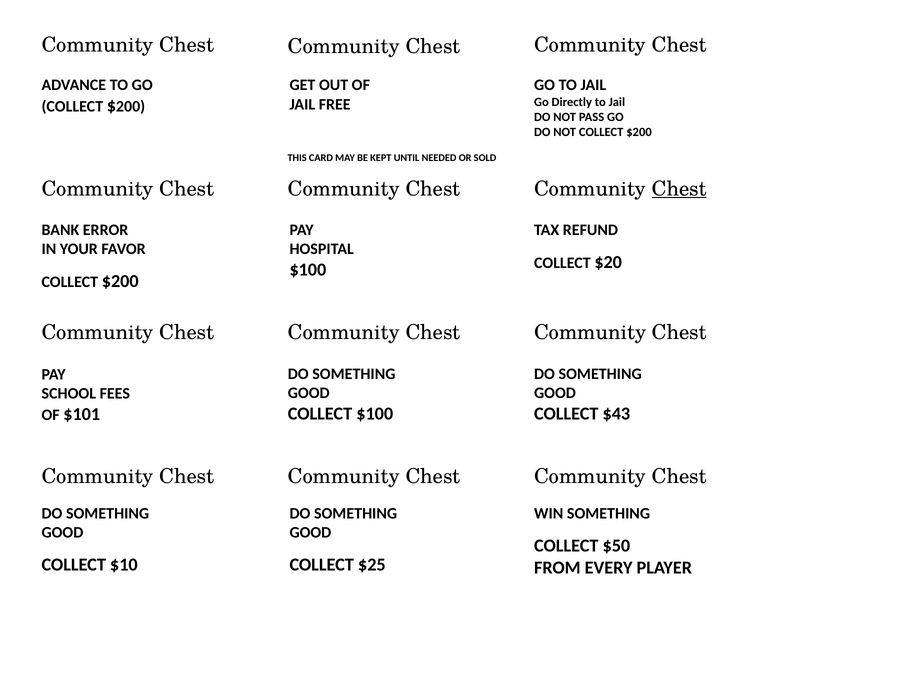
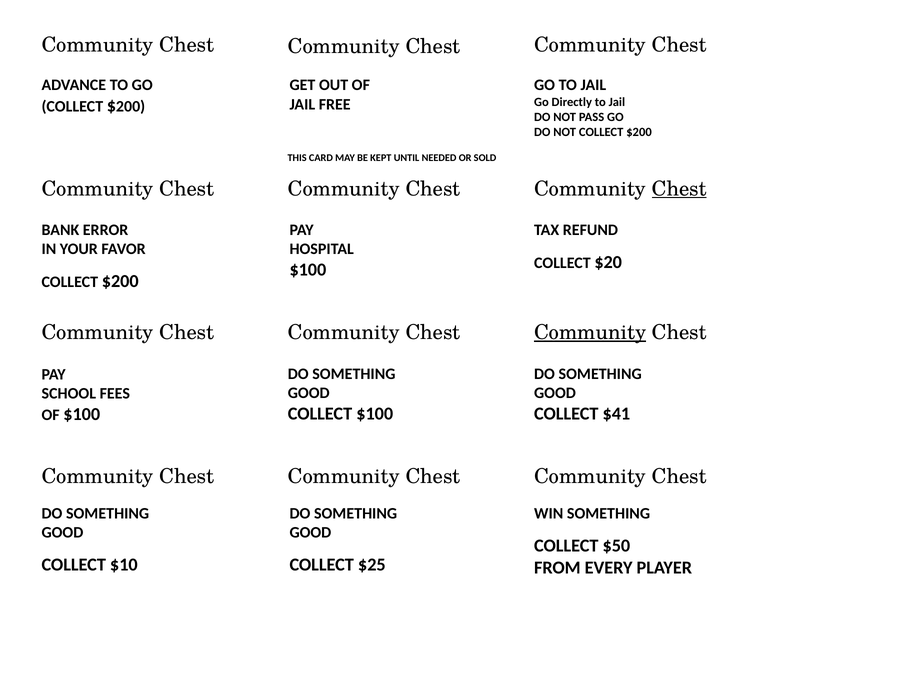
Community underline: none -> present (590, 332)
$43: $43 -> $41 (616, 414)
OF $101: $101 -> $100 (82, 414)
